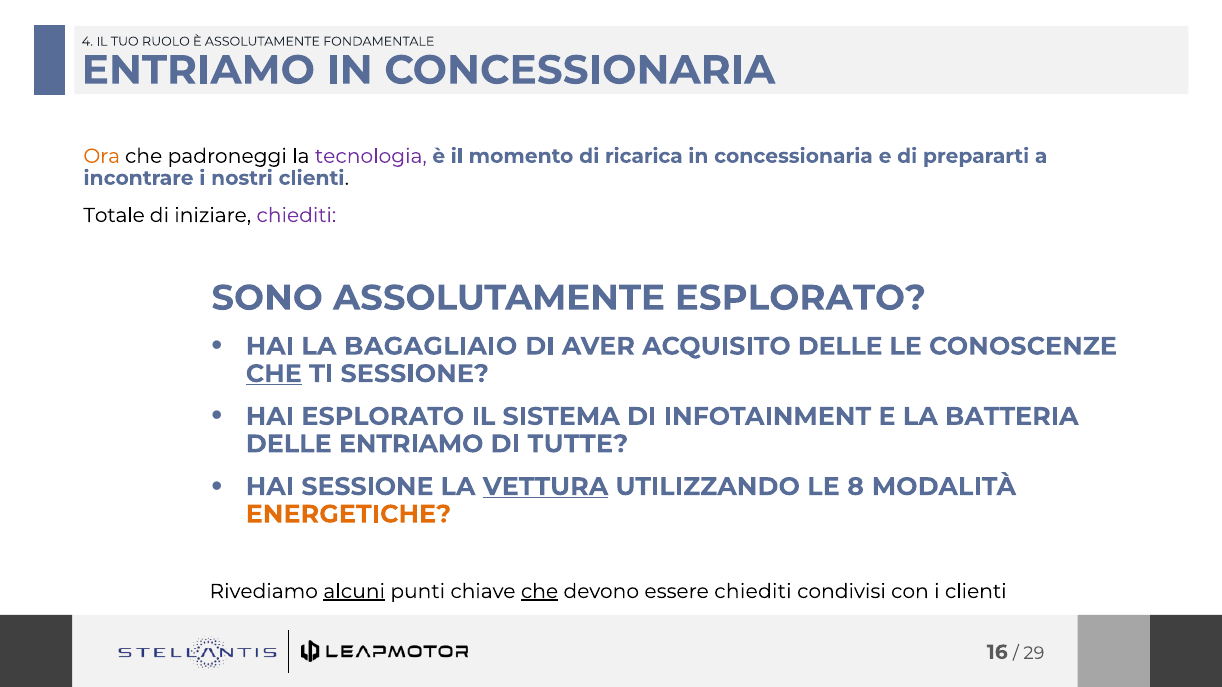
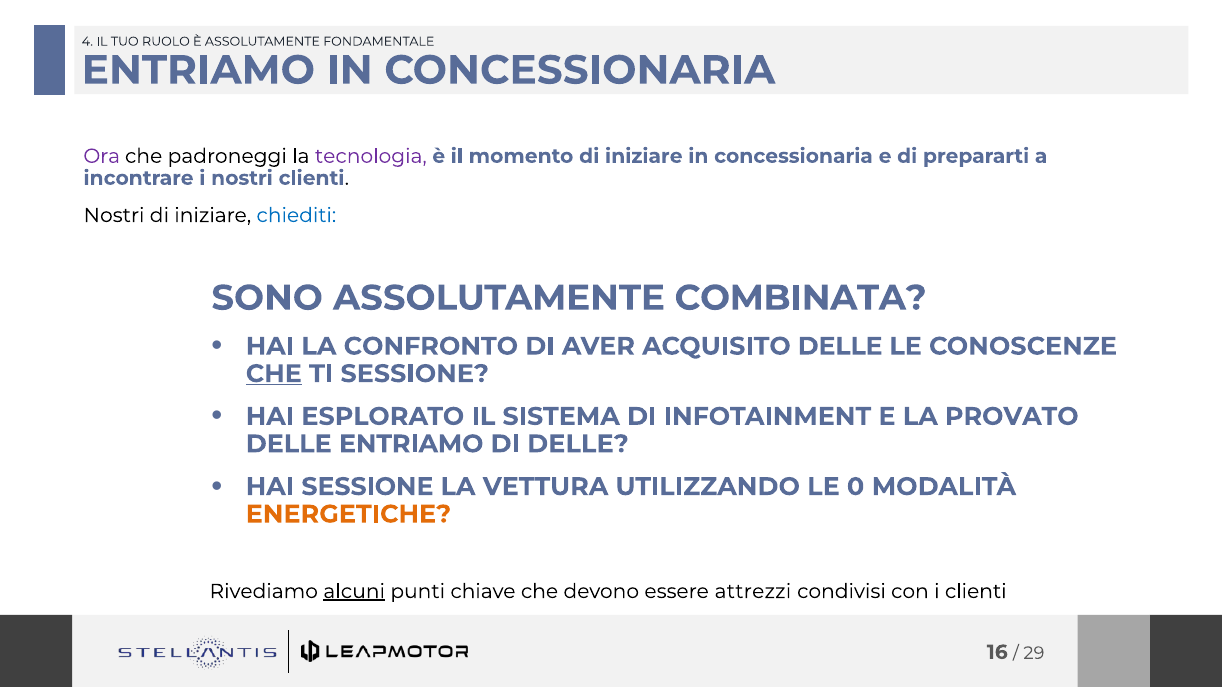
Ora colour: orange -> purple (102, 156)
momento di ricarica: ricarica -> iniziare (644, 156)
Totale: Totale -> Nostri (114, 215)
chiediti colour: purple -> blue (296, 215)
ASSOLUTAMENTE ESPLORATO: ESPLORATO -> COMBINATA (801, 298)
BAGAGLIAIO: BAGAGLIAIO -> CONFRONTO (431, 346)
BATTERIA: BATTERIA -> PROVATO (1012, 417)
DI TUTTE: TUTTE -> DELLE (578, 444)
VETTURA underline: present -> none (546, 487)
8: 8 -> 0 (856, 487)
che underline: present -> none (540, 592)
essere chiediti: chiediti -> attrezzi (753, 592)
